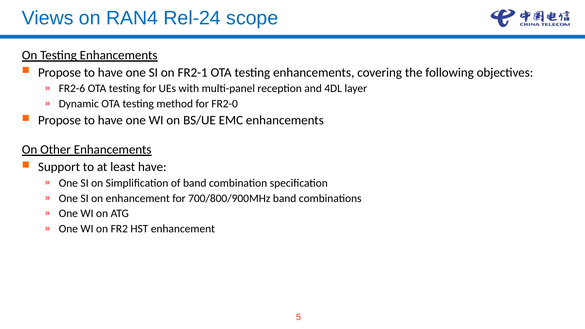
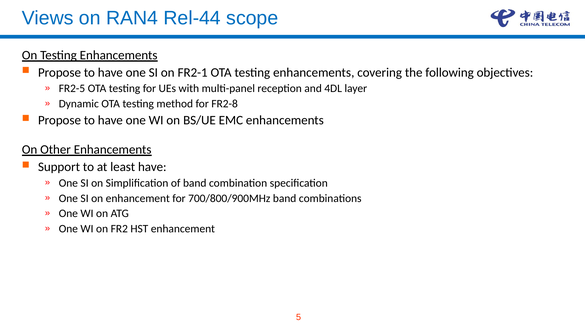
Rel-24: Rel-24 -> Rel-44 (192, 18)
FR2-6: FR2-6 -> FR2-5 (72, 89)
FR2-0: FR2-0 -> FR2-8 (225, 104)
